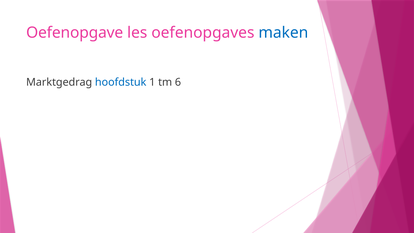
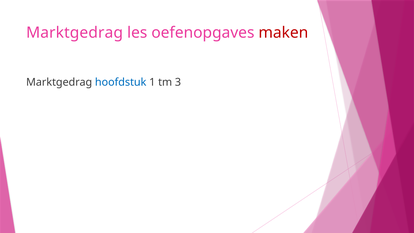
Oefenopgave: Oefenopgave -> Marktgedrag (75, 33)
maken colour: blue -> red (283, 33)
6: 6 -> 3 (178, 82)
